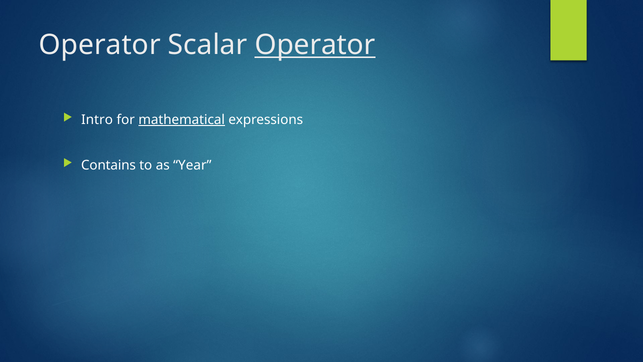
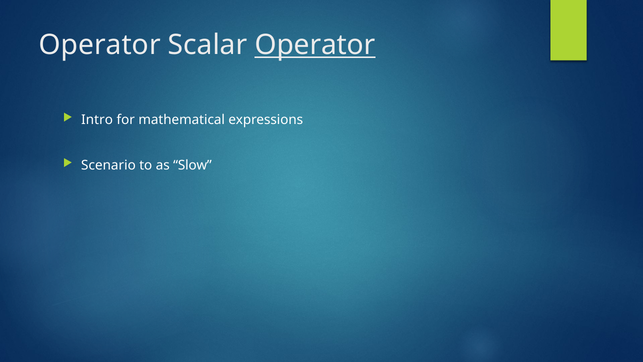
mathematical underline: present -> none (182, 120)
Contains: Contains -> Scenario (108, 165)
Year: Year -> Slow (192, 165)
